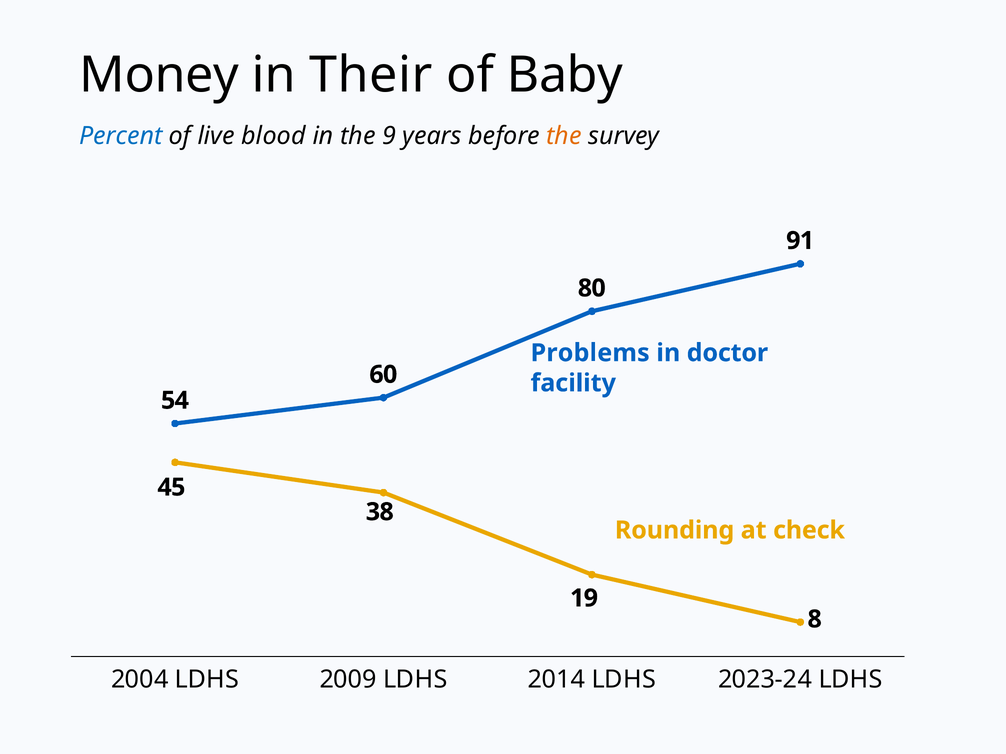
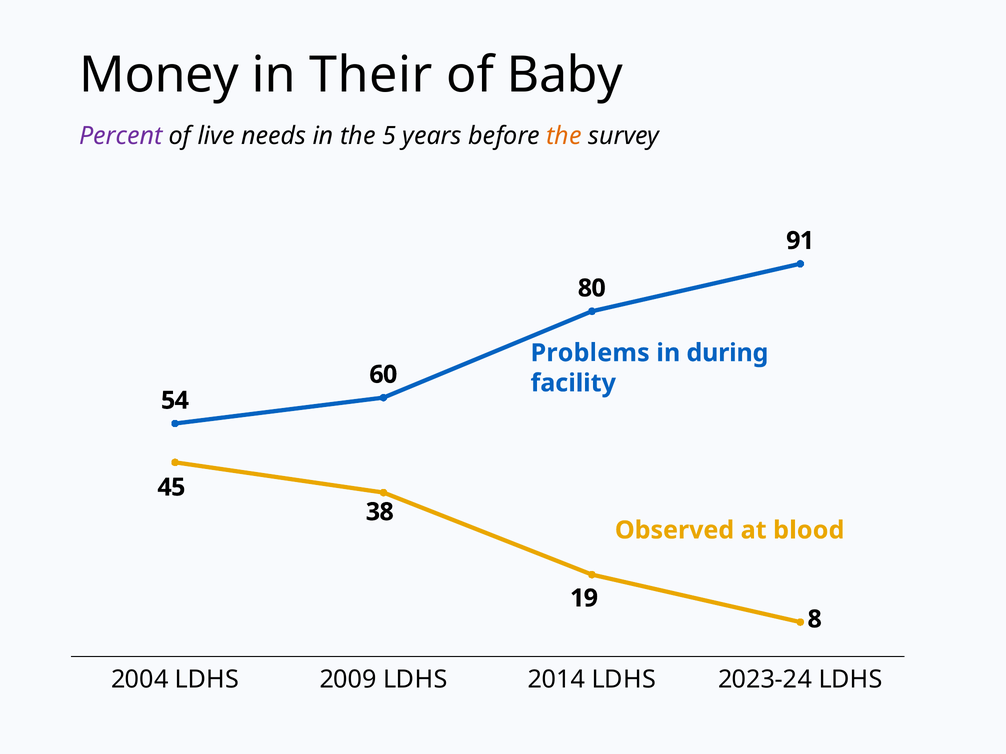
Percent colour: blue -> purple (121, 136)
blood: blood -> needs (274, 136)
9: 9 -> 5 (389, 136)
doctor: doctor -> during (727, 353)
Rounding: Rounding -> Observed (675, 531)
check: check -> blood (809, 531)
